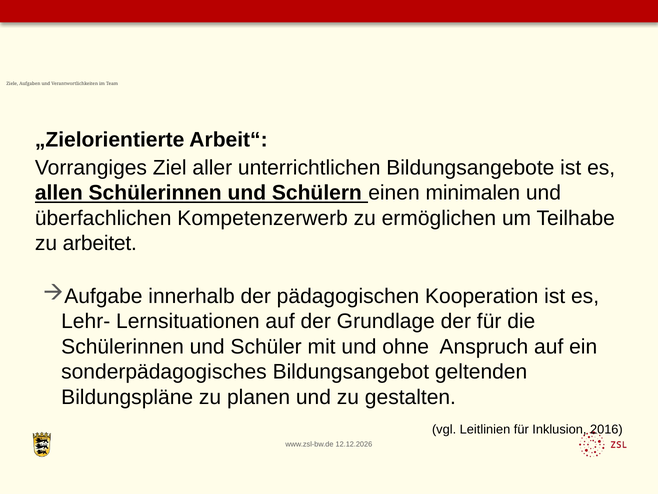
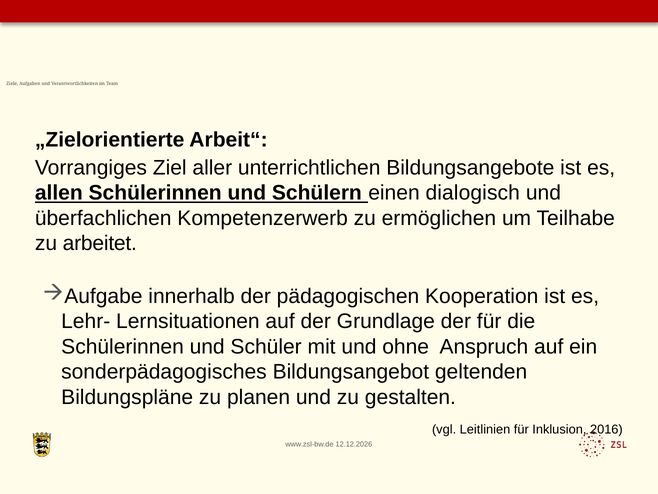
minimalen: minimalen -> dialogisch (473, 193)
